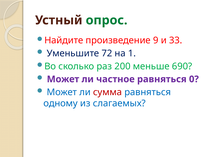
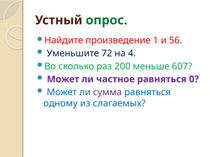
9: 9 -> 1 (156, 41)
33: 33 -> 56 (176, 41)
1: 1 -> 4 (132, 54)
690: 690 -> 607 (182, 66)
сумма colour: red -> purple (107, 92)
